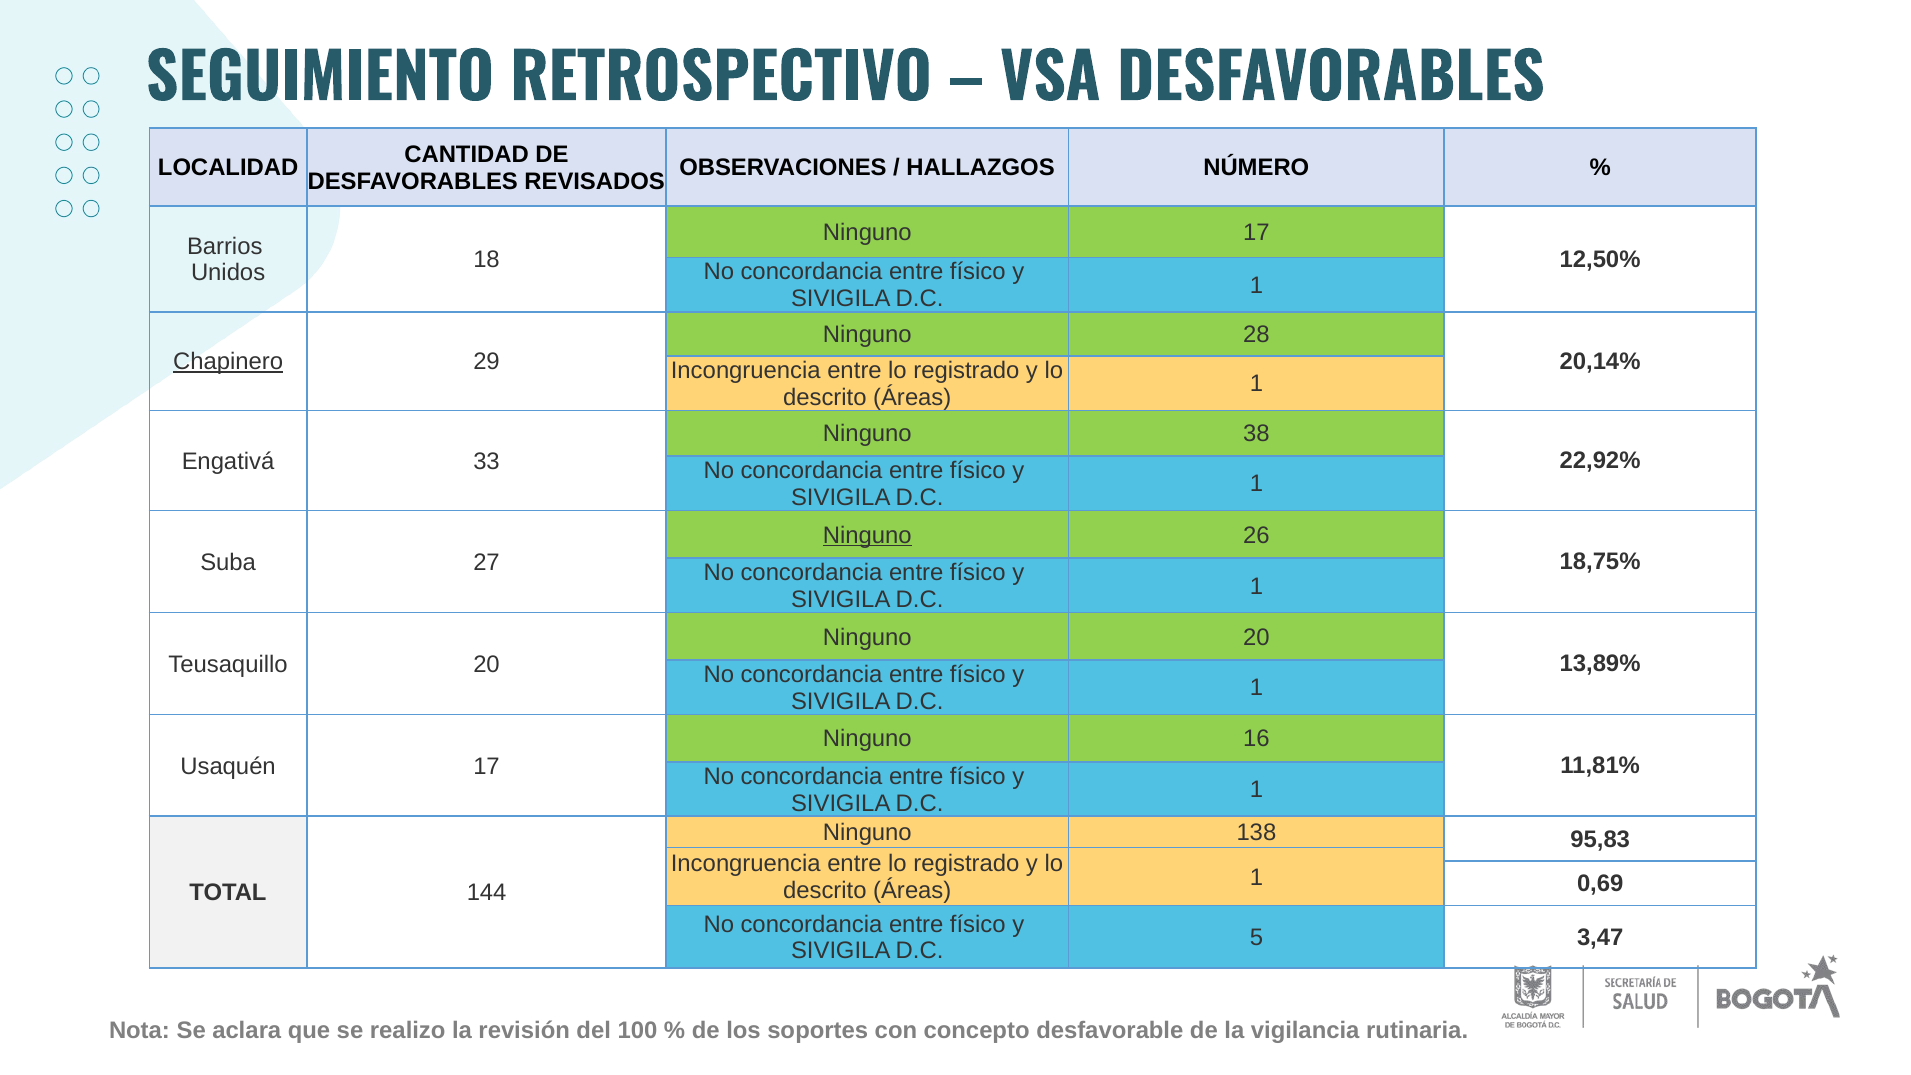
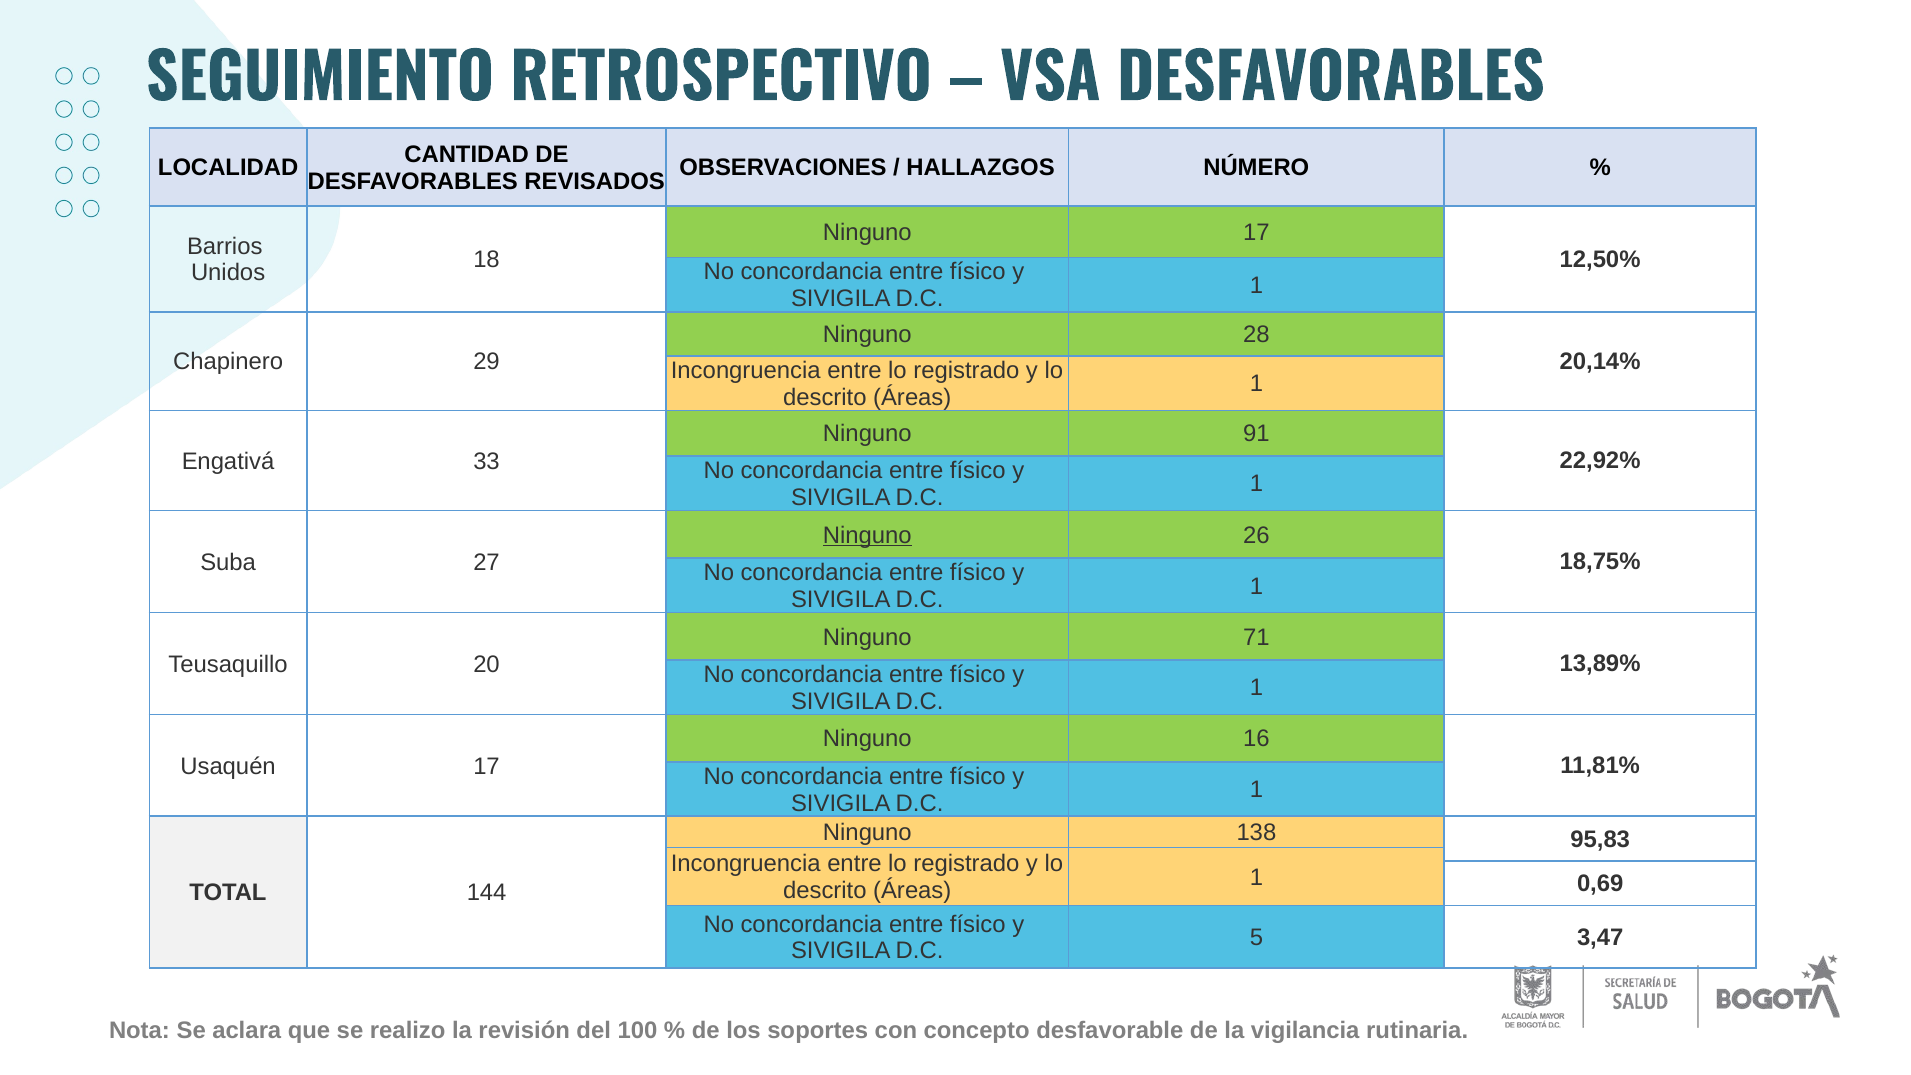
Chapinero underline: present -> none (228, 362)
38: 38 -> 91 (1256, 434)
Ninguno 20: 20 -> 71 (1256, 637)
